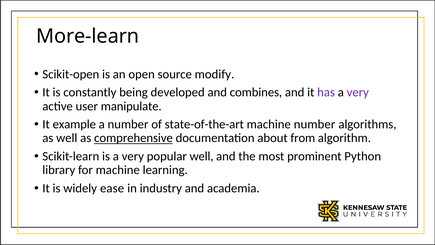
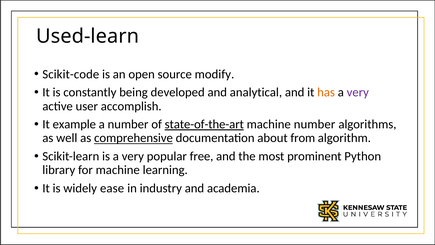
More-learn: More-learn -> Used-learn (88, 36)
Scikit-open: Scikit-open -> Scikit-code (71, 74)
combines: combines -> analytical (256, 92)
has colour: purple -> orange (326, 92)
manipulate: manipulate -> accomplish (131, 106)
state-of-the-art underline: none -> present (204, 124)
popular well: well -> free (202, 156)
